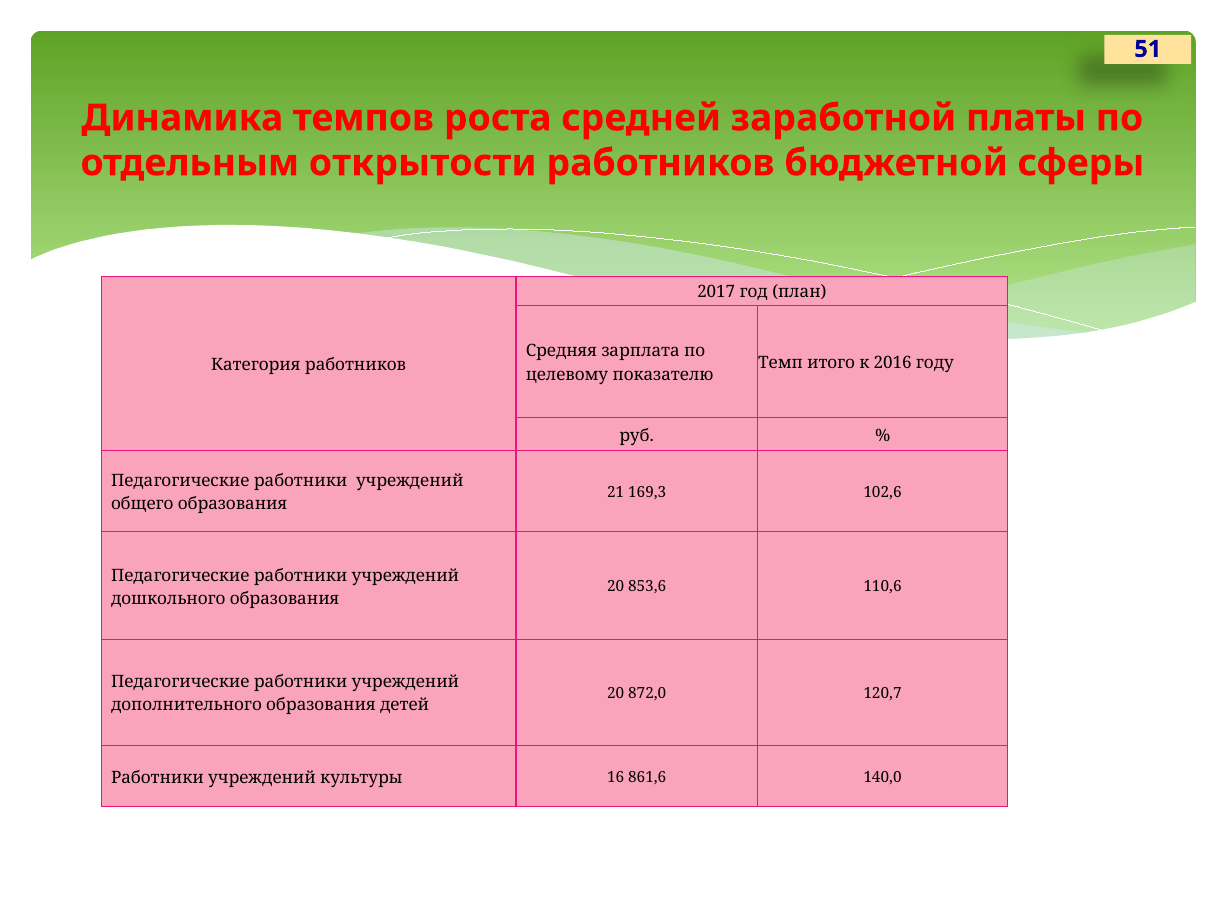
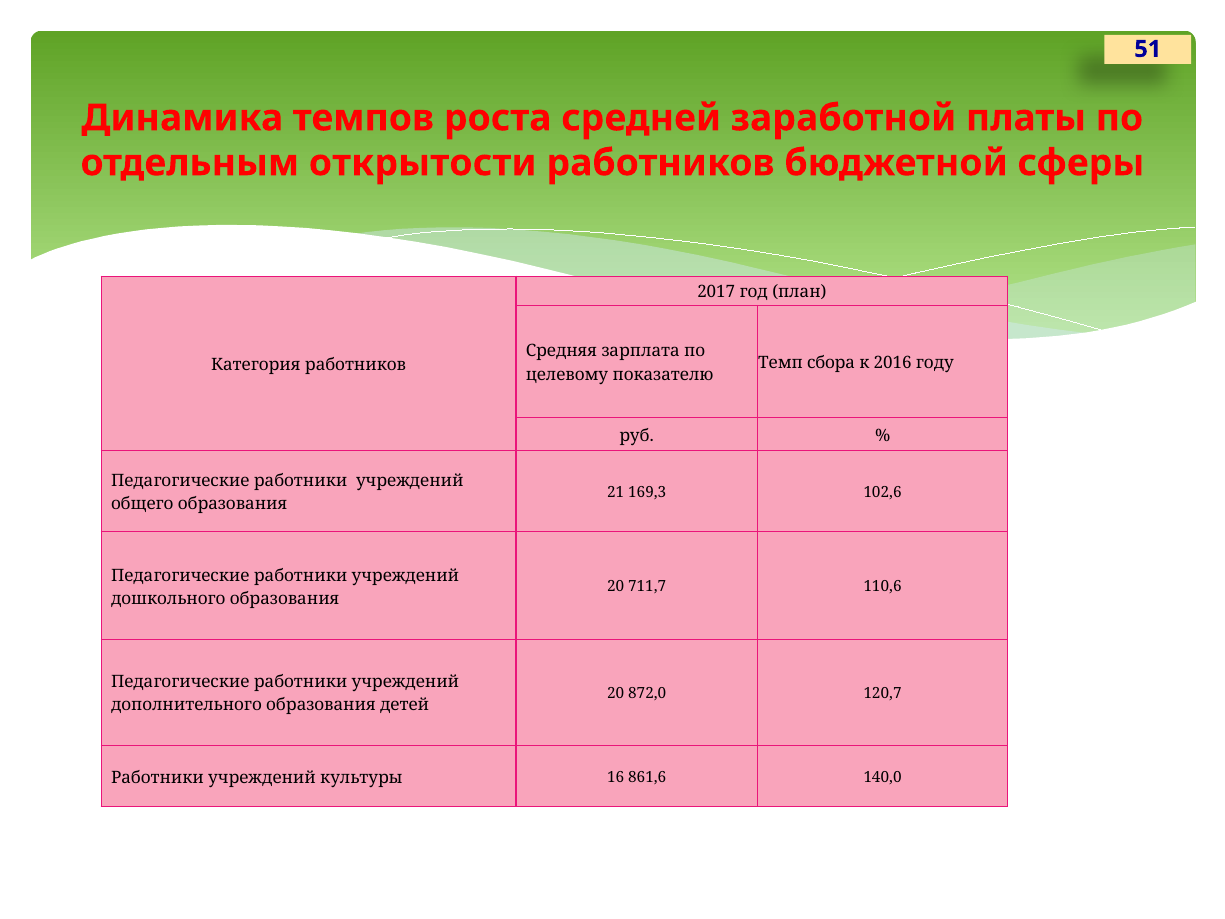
итого: итого -> сбора (831, 363)
853,6: 853,6 -> 711,7 (647, 587)
